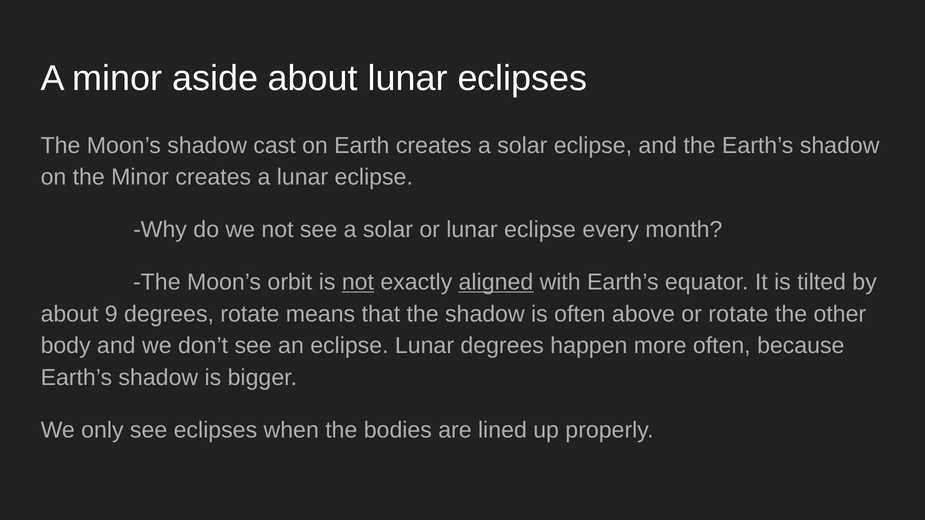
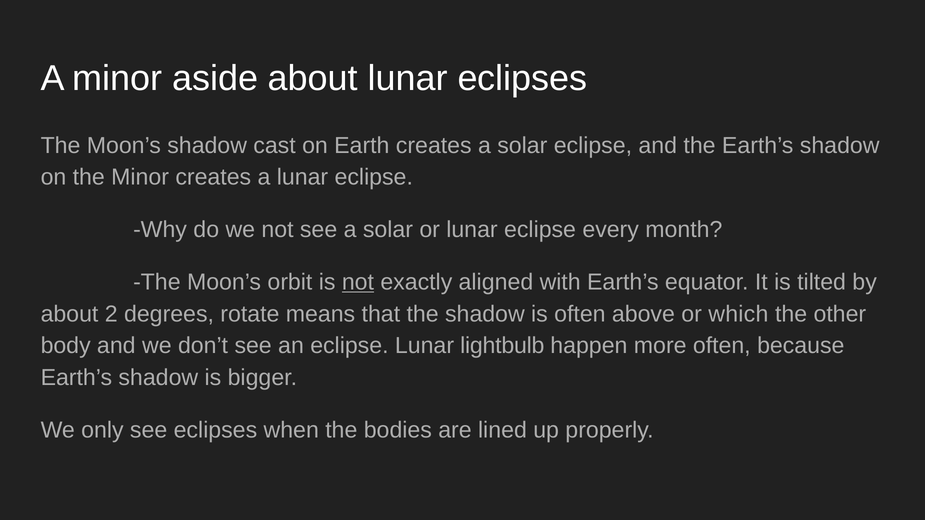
aligned underline: present -> none (496, 282)
9: 9 -> 2 (111, 314)
or rotate: rotate -> which (738, 314)
Lunar degrees: degrees -> lightbulb (502, 346)
